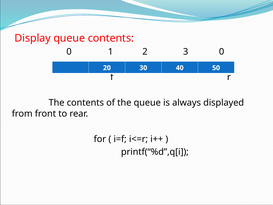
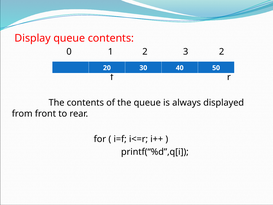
3 0: 0 -> 2 (222, 52)
